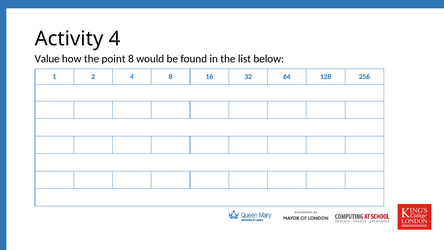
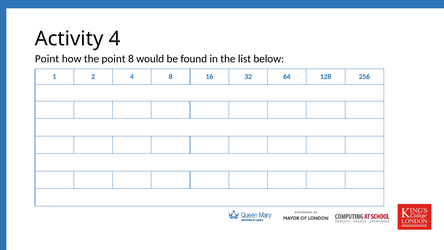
Value: Value -> Point (47, 59)
